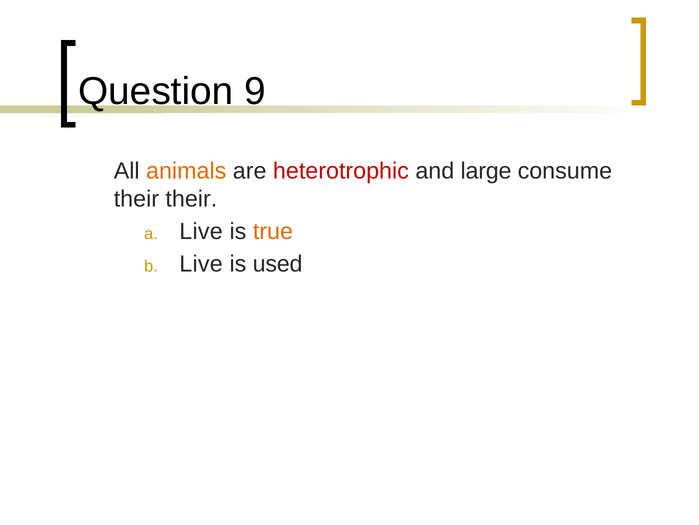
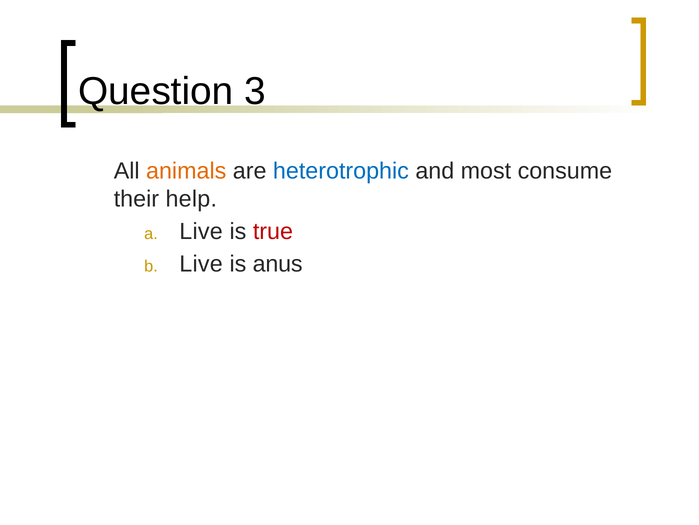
9: 9 -> 3 (255, 91)
heterotrophic colour: red -> blue (341, 171)
large: large -> most (486, 171)
their their: their -> help (191, 199)
true colour: orange -> red (273, 231)
used: used -> anus (278, 264)
